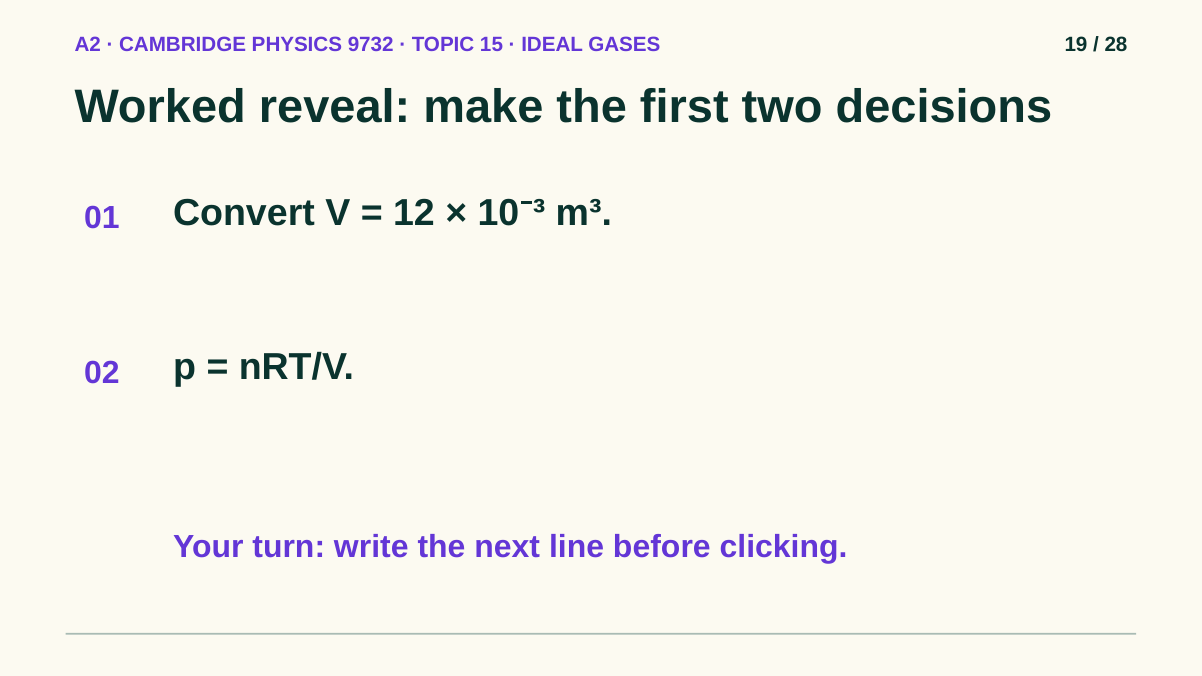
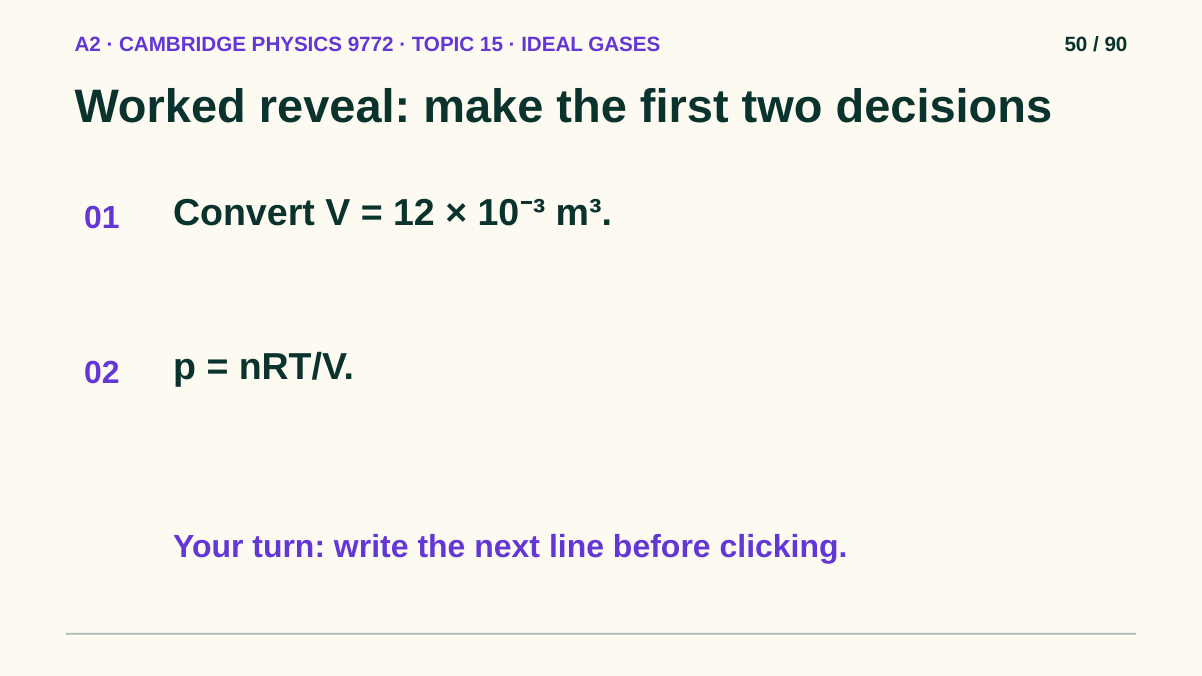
9732: 9732 -> 9772 (371, 45)
19: 19 -> 50 (1076, 45)
28: 28 -> 90 (1116, 45)
